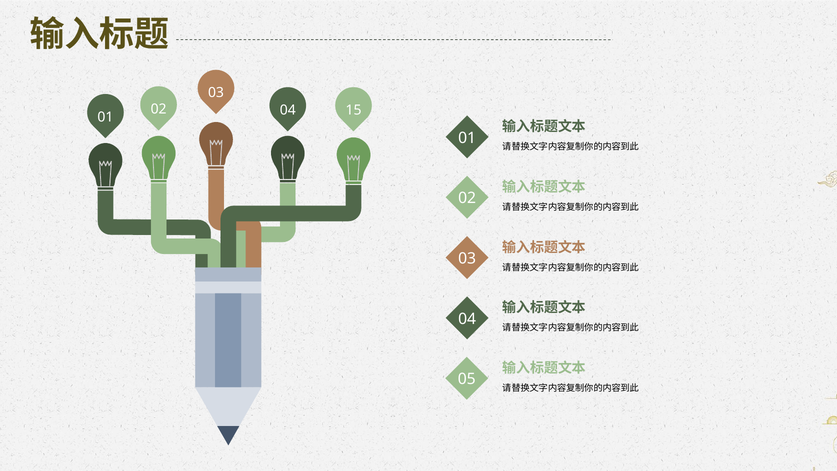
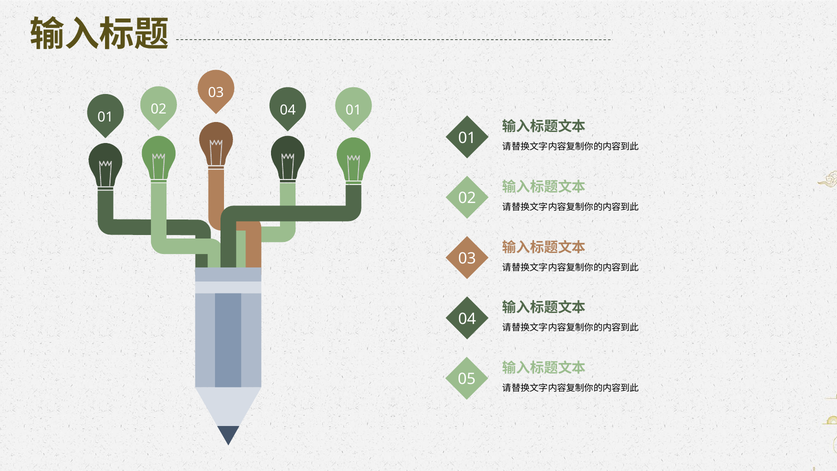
04 15: 15 -> 01 (354, 110)
